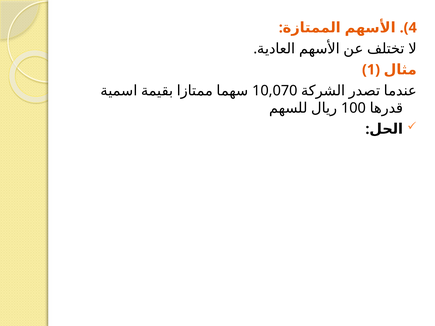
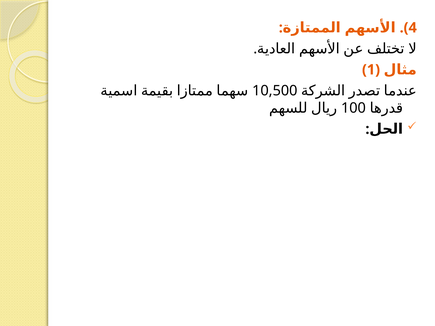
10,070: 10,070 -> 10,500 (275, 91)
